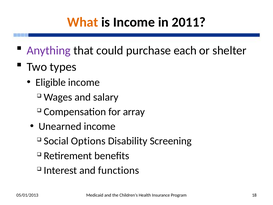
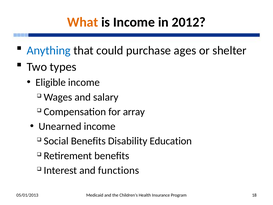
2011: 2011 -> 2012 (189, 22)
Anything colour: purple -> blue (49, 50)
each: each -> ages (185, 50)
Social Options: Options -> Benefits (88, 141)
Screening: Screening -> Education (171, 141)
